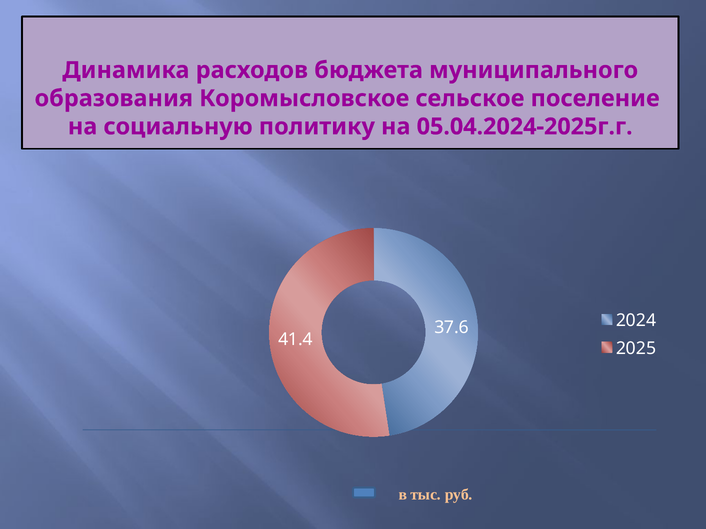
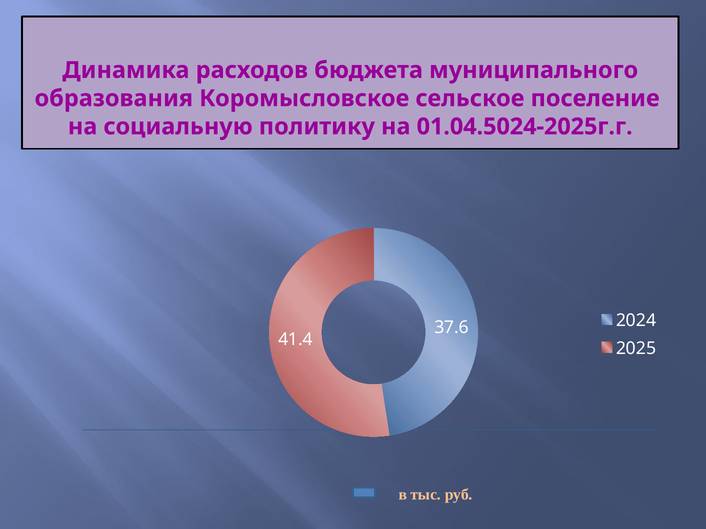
05.04.2024-2025г.г: 05.04.2024-2025г.г -> 01.04.5024-2025г.г (525, 127)
